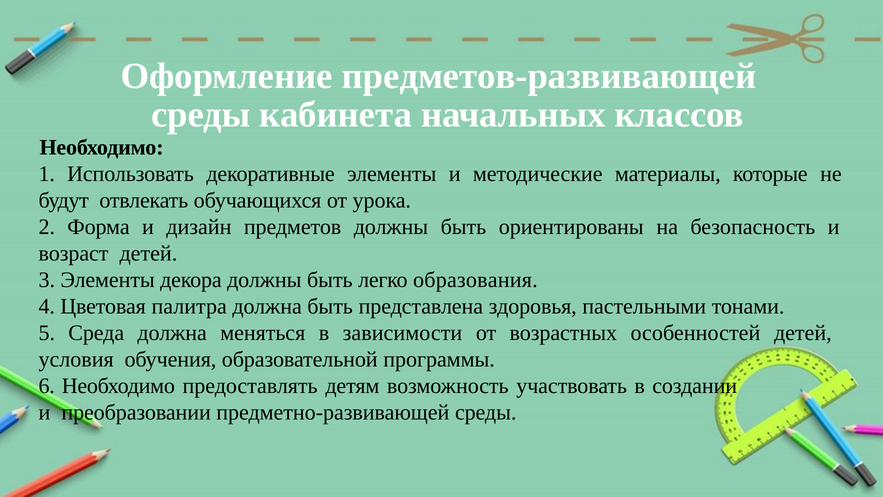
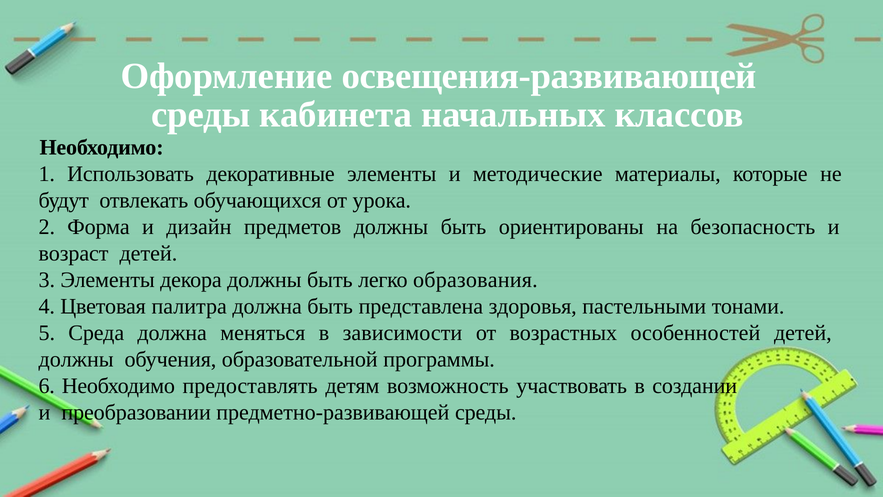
предметов-развивающей: предметов-развивающей -> освещения-развивающей (549, 76)
условия: условия -> должны (76, 359)
